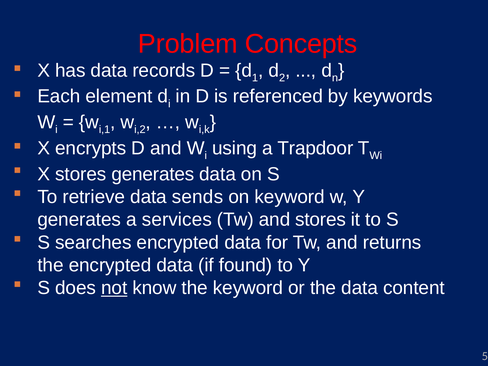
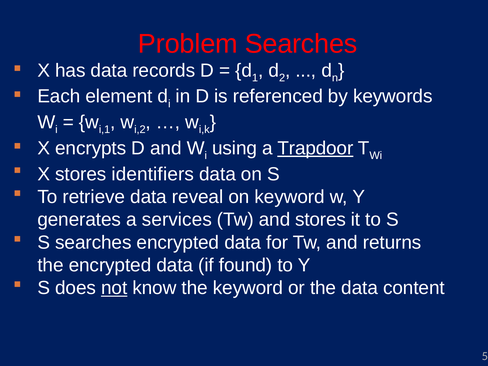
Problem Concepts: Concepts -> Searches (301, 44)
Trapdoor underline: none -> present (315, 148)
stores generates: generates -> identifiers (153, 174)
sends: sends -> reveal (198, 197)
